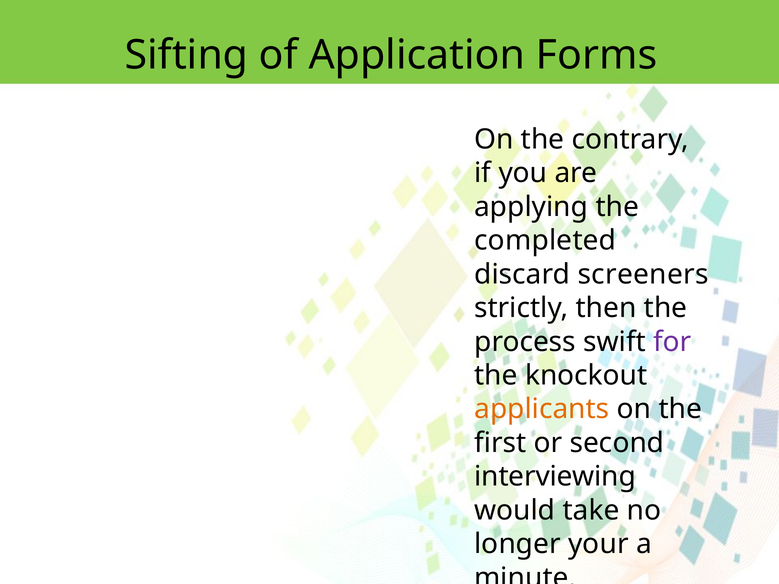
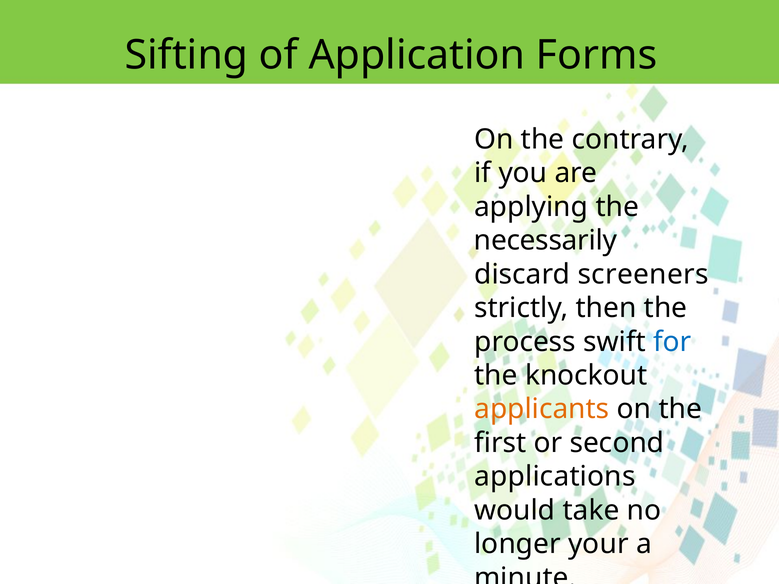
completed: completed -> necessarily (545, 241)
for colour: purple -> blue (672, 342)
interviewing: interviewing -> applications (555, 477)
